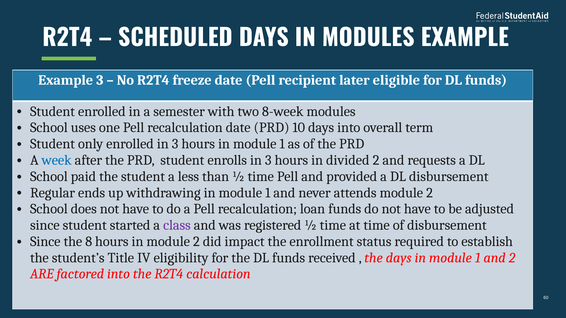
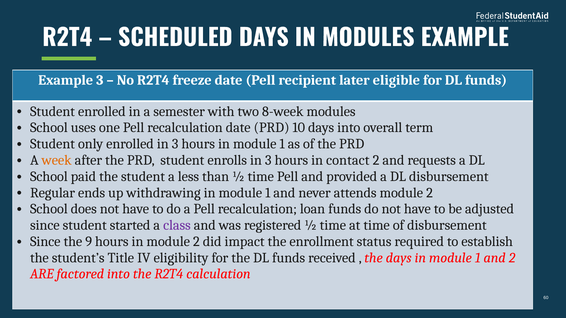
week colour: blue -> orange (57, 160)
divided: divided -> contact (348, 160)
8: 8 -> 9 (89, 242)
